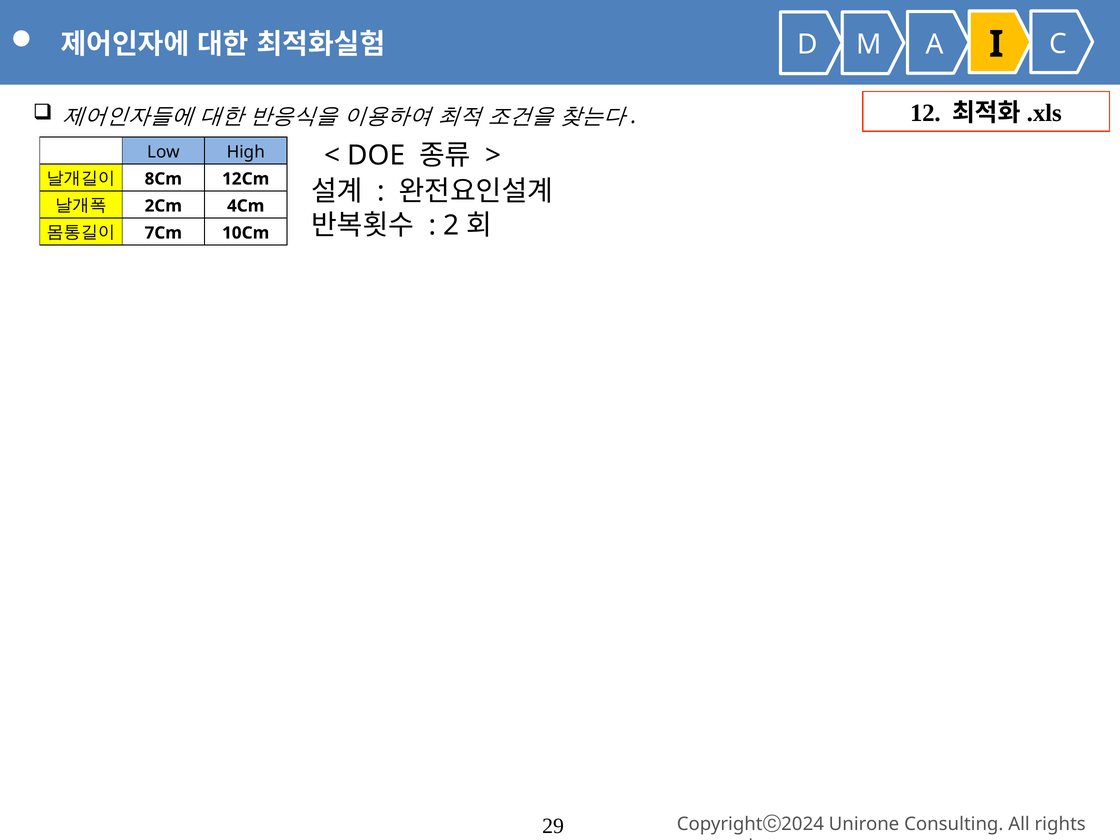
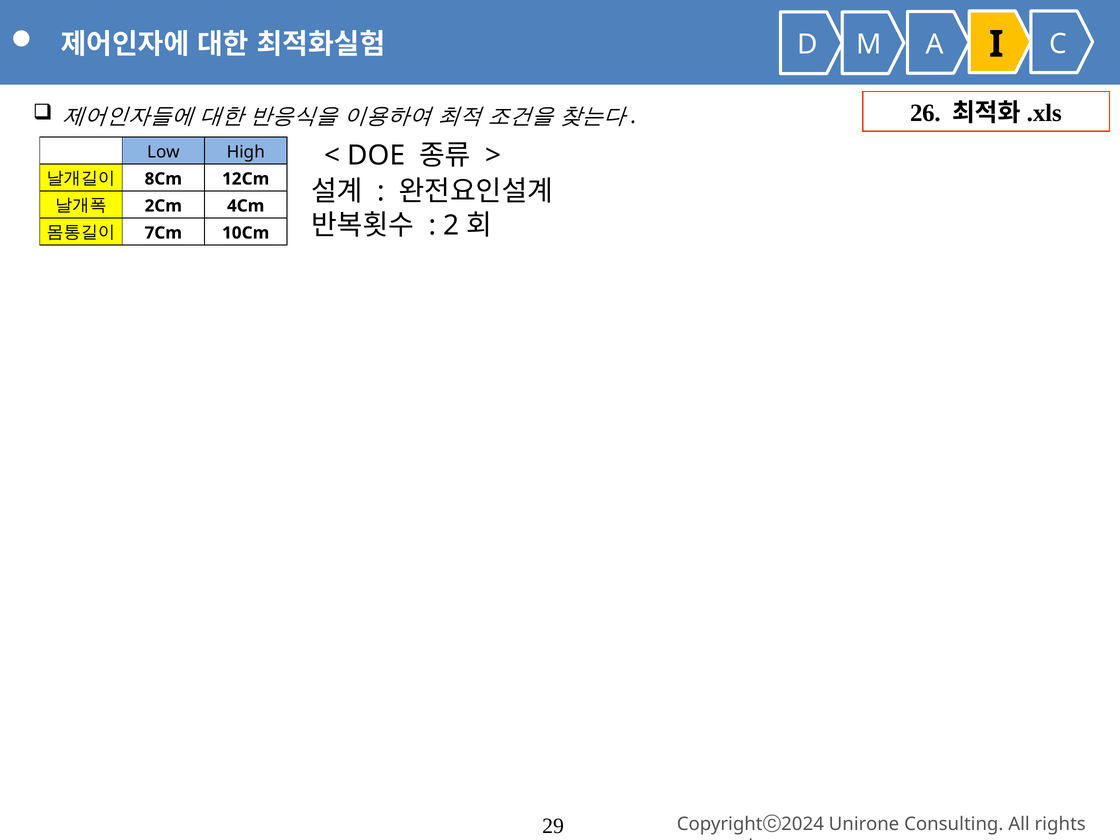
12: 12 -> 26 (925, 113)
